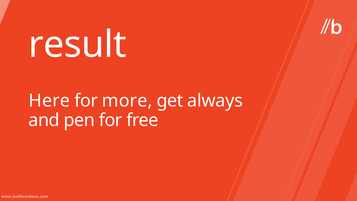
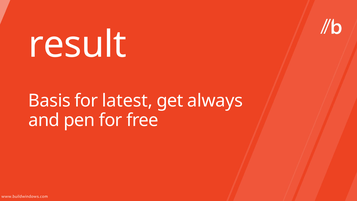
Here: Here -> Basis (49, 101)
more: more -> latest (127, 101)
